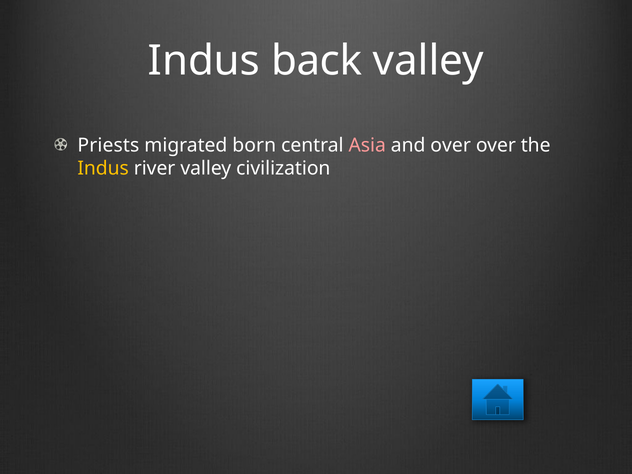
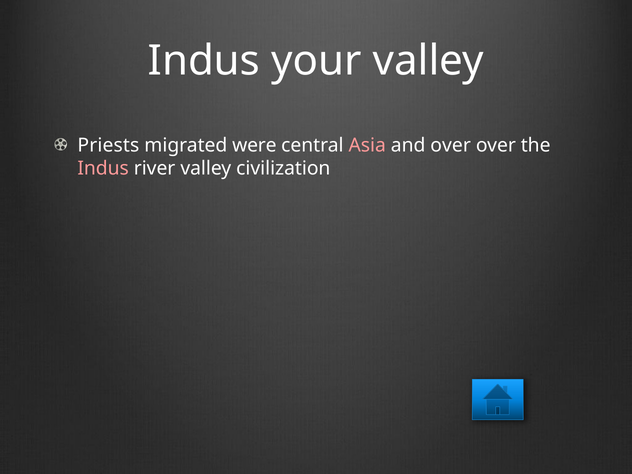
back: back -> your (316, 61)
born: born -> were (254, 145)
Indus colour: yellow -> pink (103, 168)
